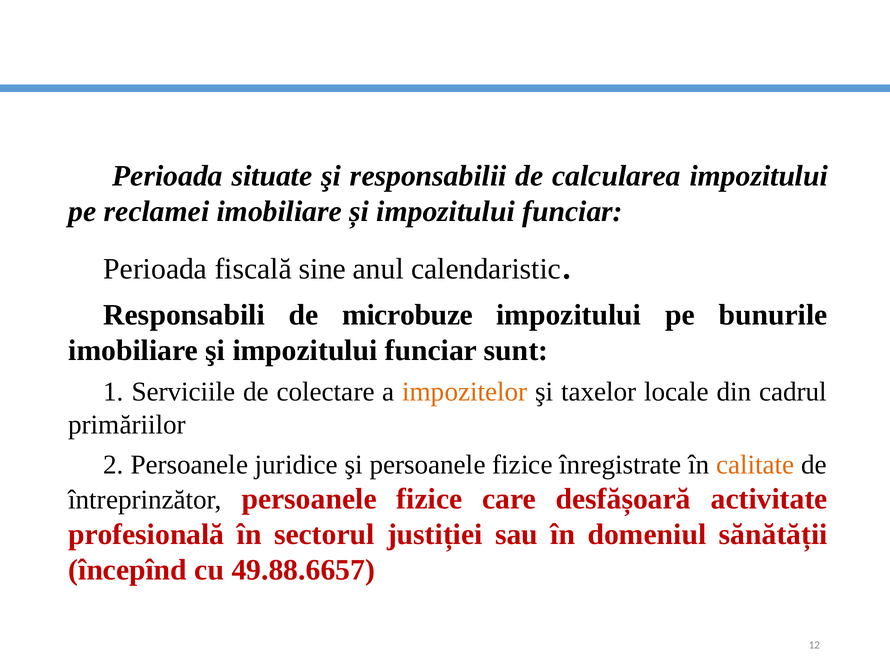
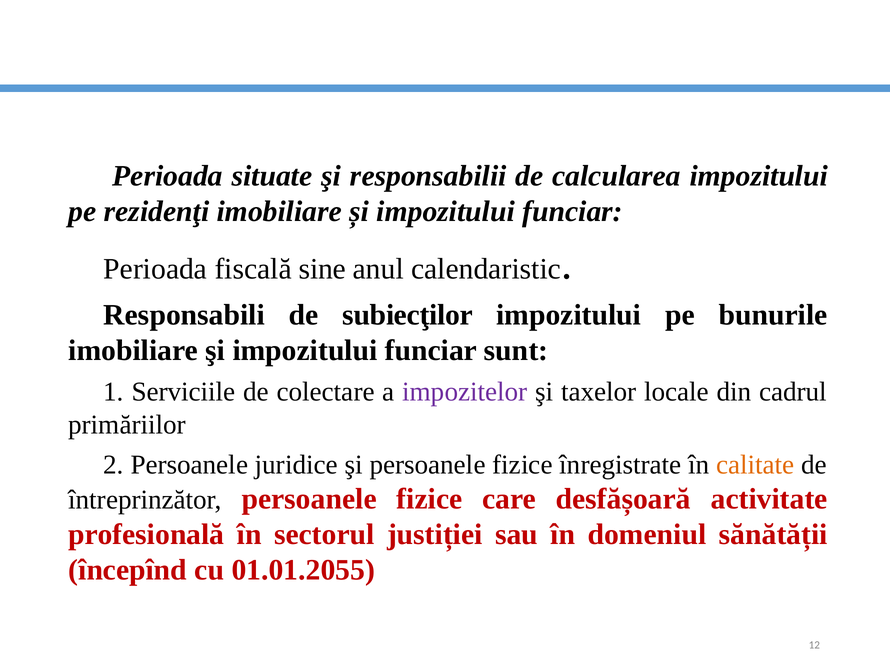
reclamei: reclamei -> rezidenţi (157, 211)
microbuze: microbuze -> subiecţilor (408, 315)
impozitelor colour: orange -> purple (465, 392)
49.88.6657: 49.88.6657 -> 01.01.2055 (303, 570)
